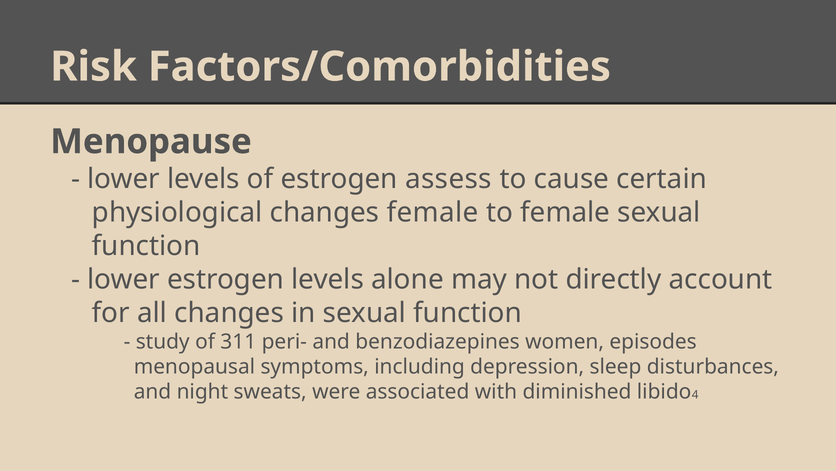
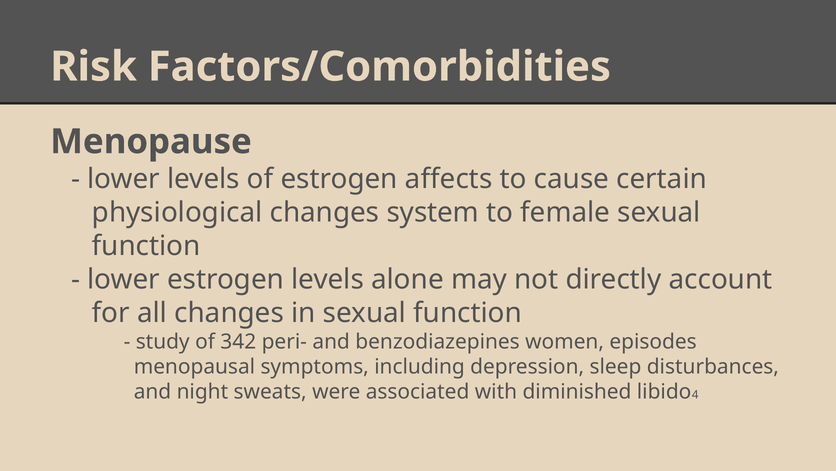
assess: assess -> affects (449, 179)
changes female: female -> system (433, 212)
311: 311 -> 342 (238, 341)
